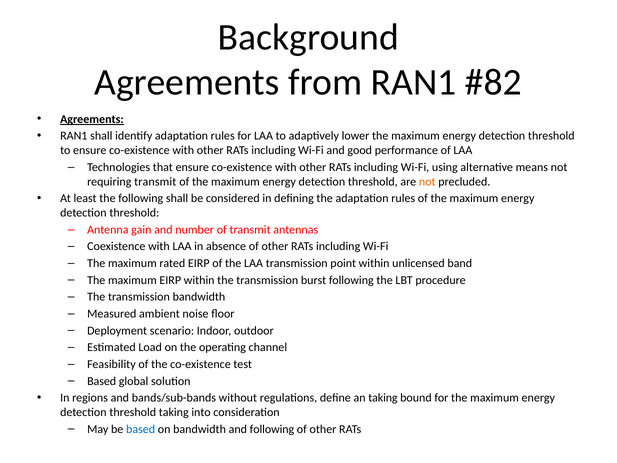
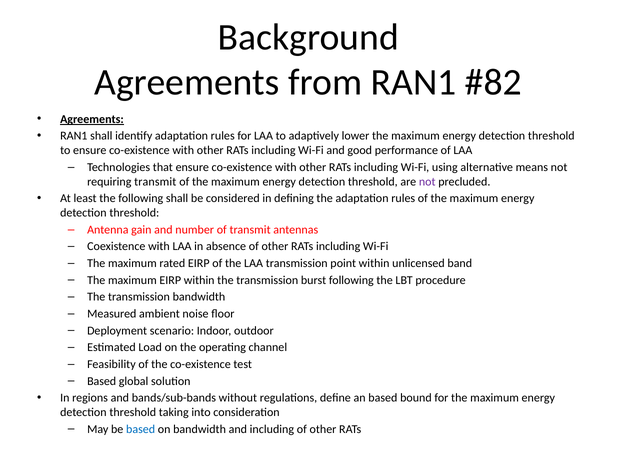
not colour: orange -> purple (427, 182)
an taking: taking -> based (383, 398)
and following: following -> including (272, 429)
